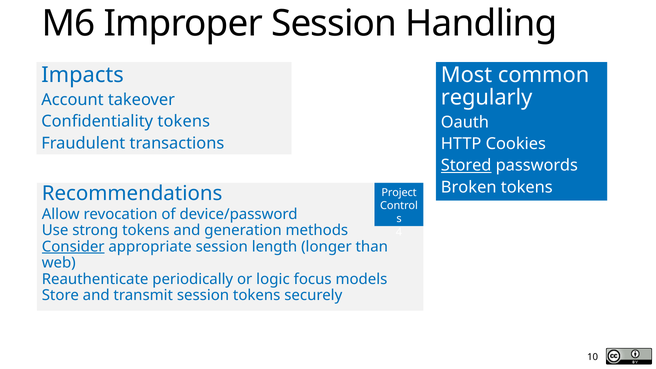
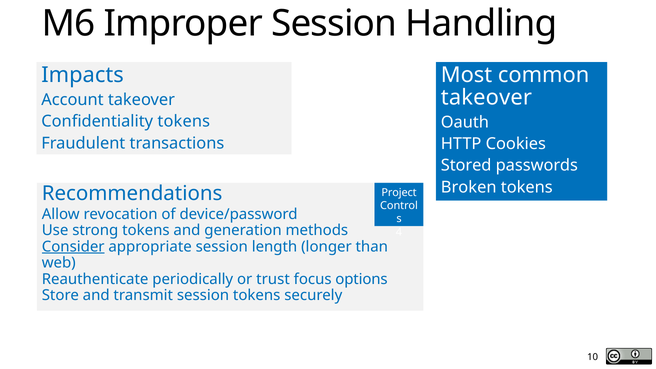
regularly: regularly -> takeover (486, 98)
Stored underline: present -> none (466, 165)
logic: logic -> trust (273, 279)
models: models -> options (361, 279)
